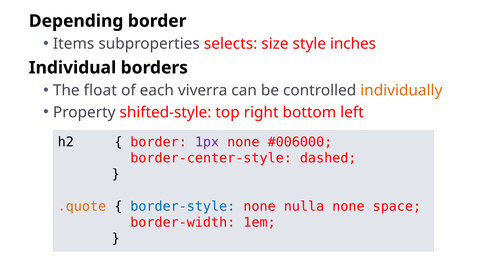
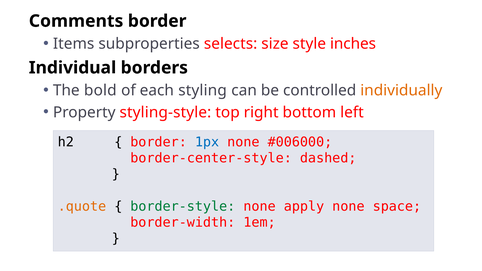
Depending: Depending -> Comments (76, 21)
float: float -> bold (100, 91)
viverra: viverra -> styling (203, 91)
shifted-style: shifted-style -> styling-style (165, 112)
1px colour: purple -> blue (207, 142)
border-style colour: blue -> green (183, 206)
nulla: nulla -> apply (304, 206)
